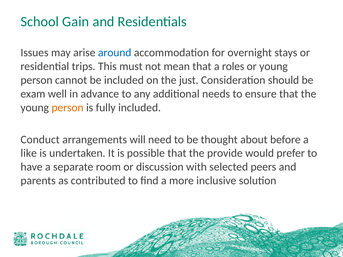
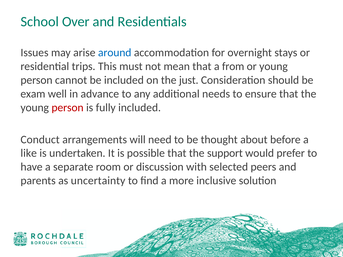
Gain: Gain -> Over (76, 22)
roles: roles -> from (233, 66)
person colour: orange -> red (68, 108)
provide: provide -> support (225, 153)
contributed: contributed -> uncertainty (98, 181)
